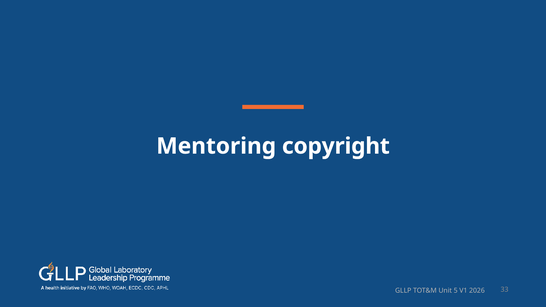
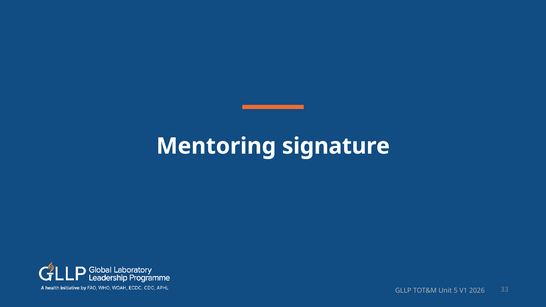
copyright: copyright -> signature (336, 146)
